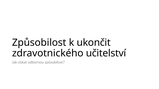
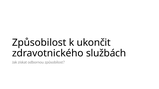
učitelství: učitelství -> službách (106, 53)
